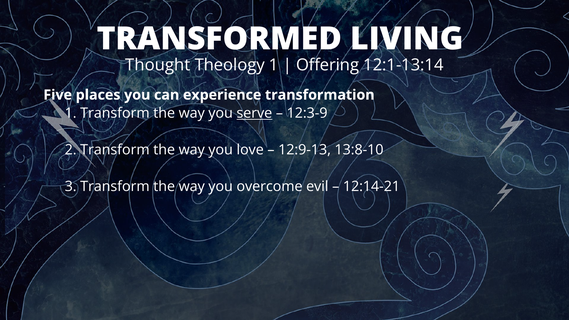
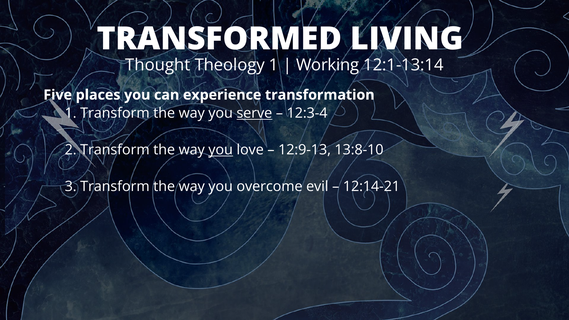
Offering: Offering -> Working (328, 65)
12:3-9: 12:3-9 -> 12:3-4 (307, 113)
you underline: none -> present (221, 150)
